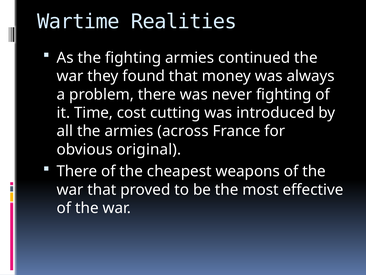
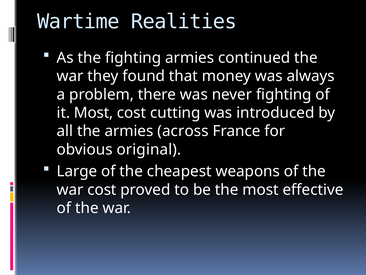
it Time: Time -> Most (94, 113)
There: There -> Large (77, 171)
war that: that -> cost (102, 189)
